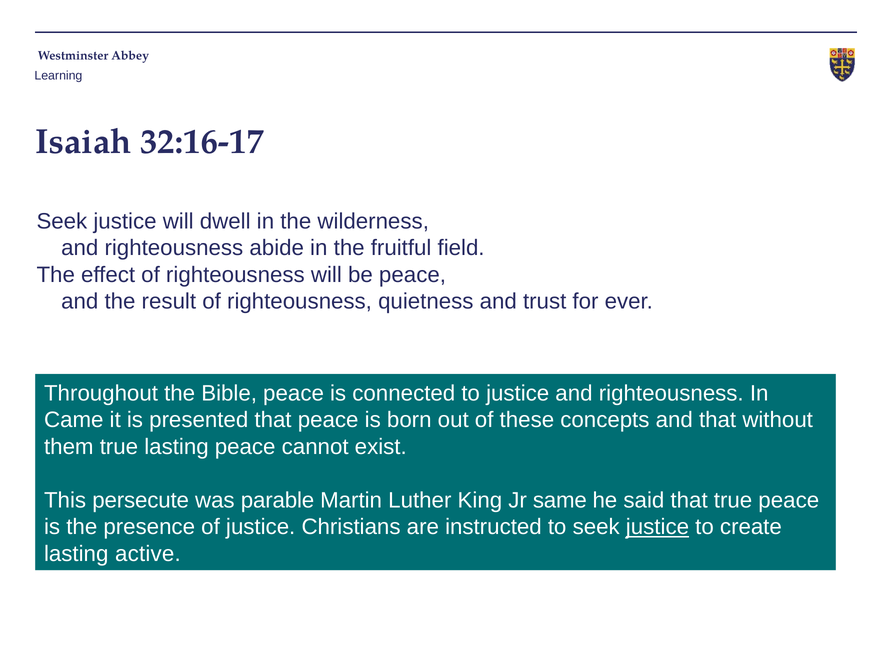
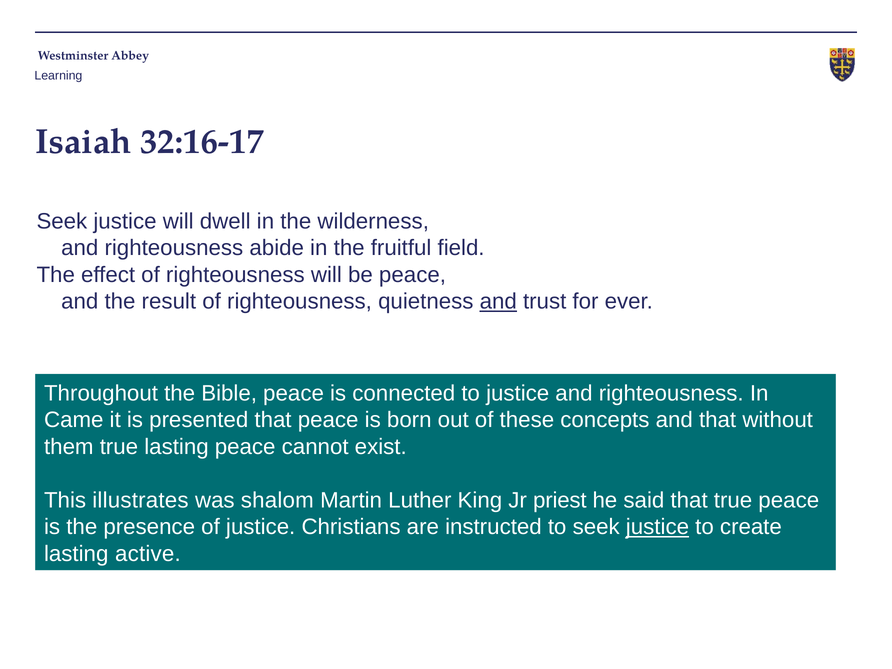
and underline: none -> present (498, 302)
persecute: persecute -> illustrates (140, 500)
parable: parable -> shalom (277, 500)
same: same -> priest (560, 500)
